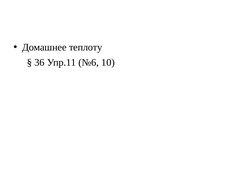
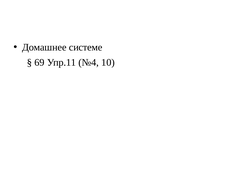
теплоту: теплоту -> системе (86, 47)
36: 36 -> 69 (39, 63)
№6: №6 -> №4 (89, 63)
